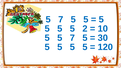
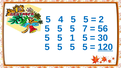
7: 7 -> 4 (61, 19)
5: 5 -> 2 (101, 19)
2: 2 -> 7 (85, 29)
10: 10 -> 56 (103, 29)
5 5 7: 7 -> 1 (72, 38)
120 underline: none -> present (105, 47)
